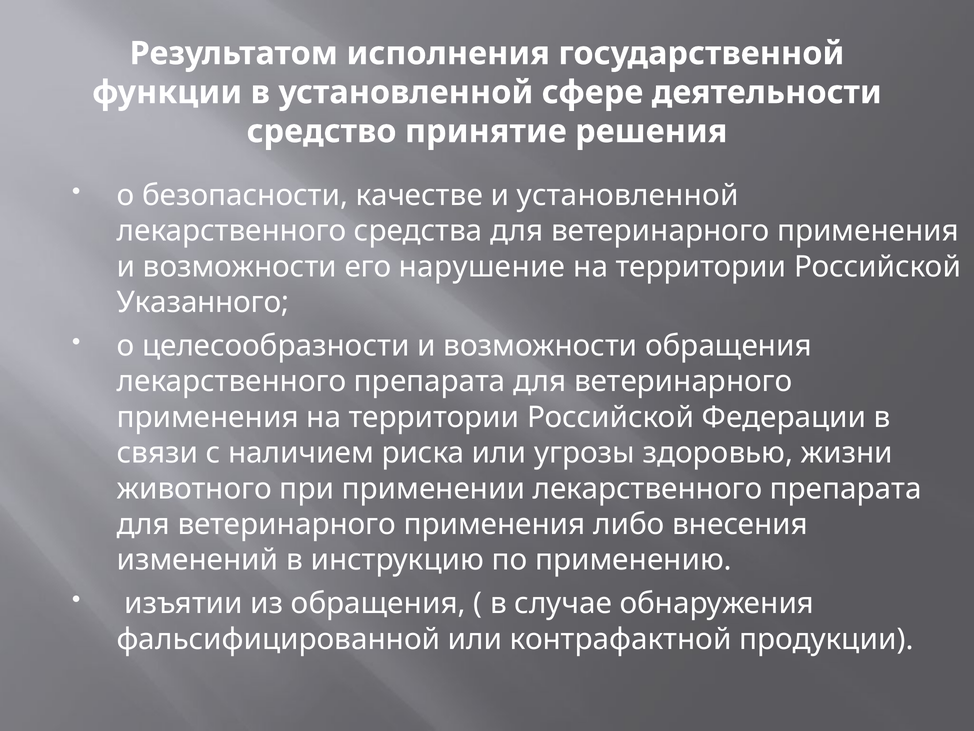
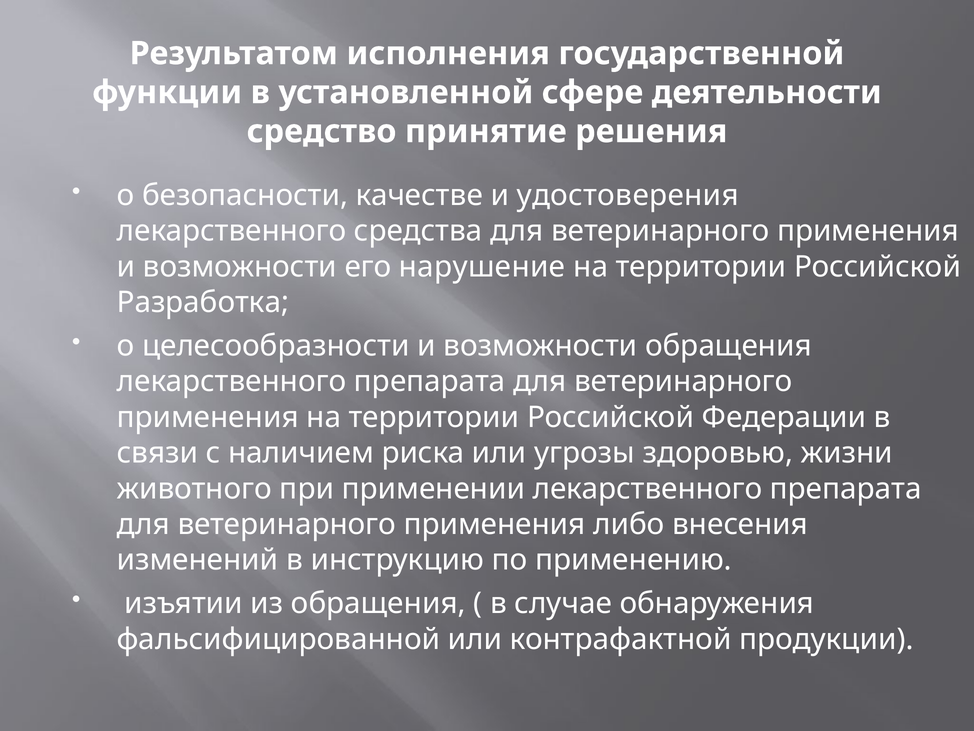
и установленной: установленной -> удостоверения (628, 195)
Указанного: Указанного -> Разработка (203, 302)
